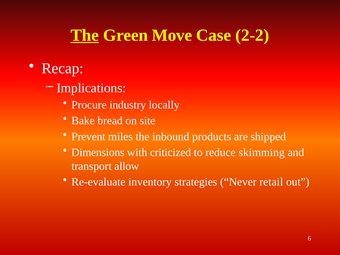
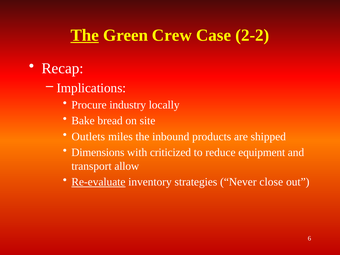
Move: Move -> Crew (172, 35)
Prevent: Prevent -> Outlets (88, 137)
skimming: skimming -> equipment (262, 152)
Re-evaluate underline: none -> present (98, 182)
retail: retail -> close (271, 182)
